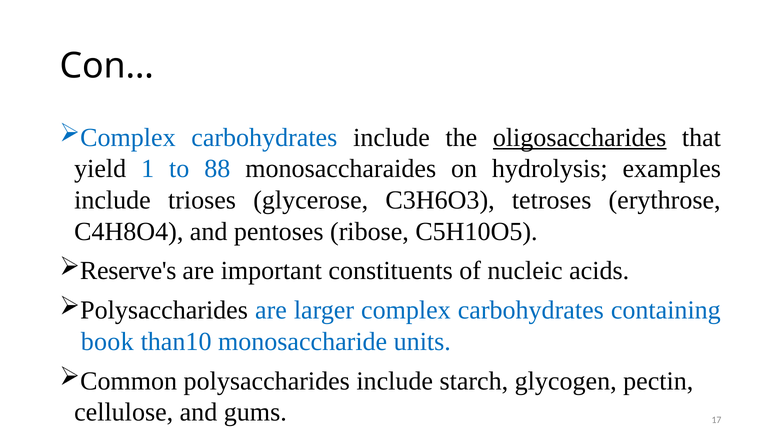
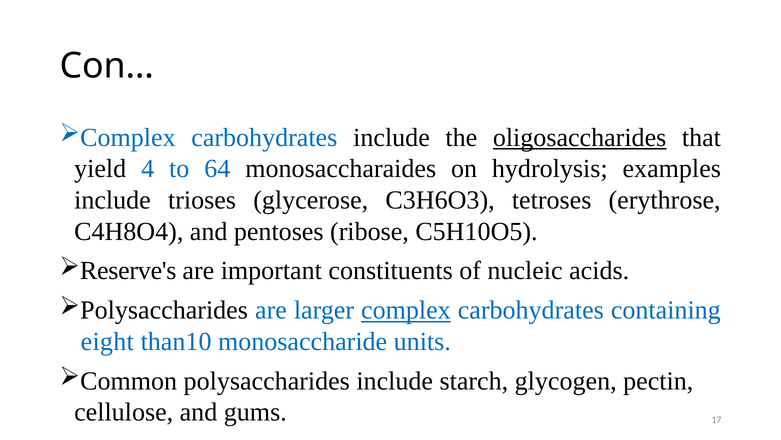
1: 1 -> 4 (148, 169)
88: 88 -> 64 (217, 169)
complex underline: none -> present (406, 310)
book: book -> eight (107, 341)
